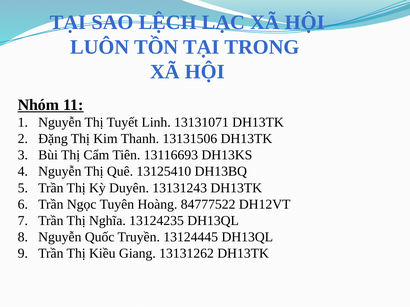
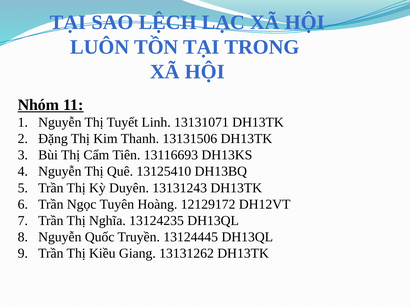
84777522: 84777522 -> 12129172 (208, 205)
